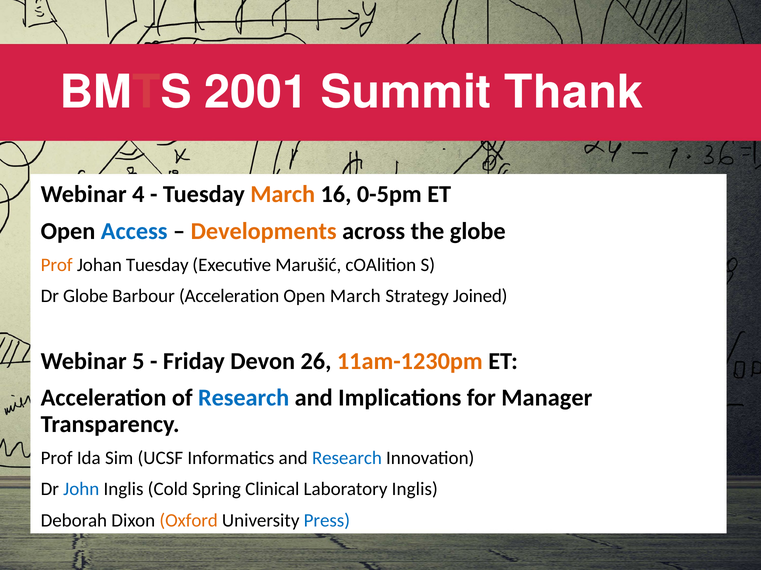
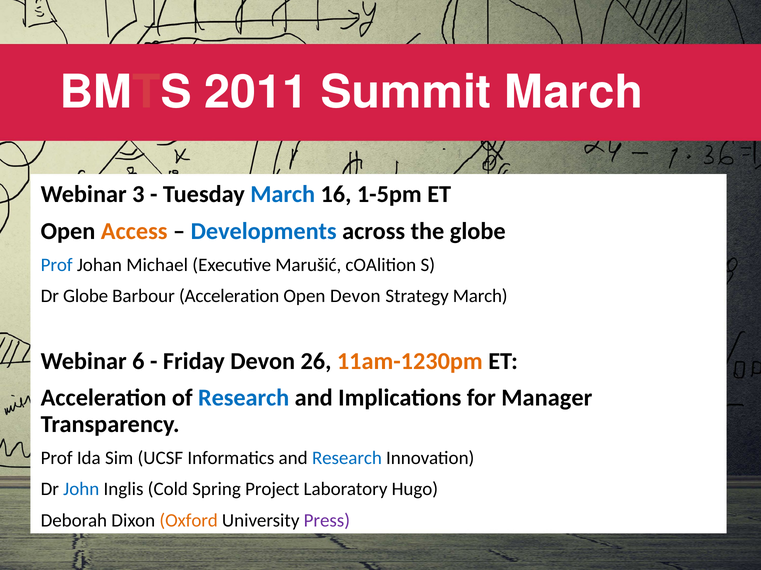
2001: 2001 -> 2011 (256, 93)
Summit Thank: Thank -> March (574, 93)
4: 4 -> 3 (138, 195)
March colour: orange -> blue (283, 195)
0-5pm: 0-5pm -> 1-5pm (389, 195)
Access colour: blue -> orange (134, 231)
Developments colour: orange -> blue (264, 231)
Prof colour: orange -> blue (57, 265)
Johan Tuesday: Tuesday -> Michael (157, 265)
Open March: March -> Devon (355, 297)
Strategy Joined: Joined -> March (480, 297)
5: 5 -> 6 (138, 362)
Clinical: Clinical -> Project (272, 490)
Laboratory Inglis: Inglis -> Hugo (415, 490)
Press colour: blue -> purple (327, 521)
